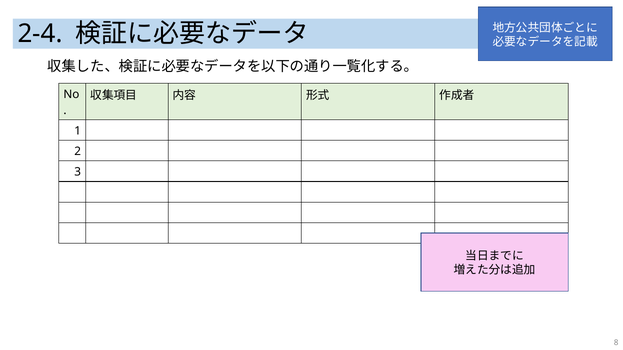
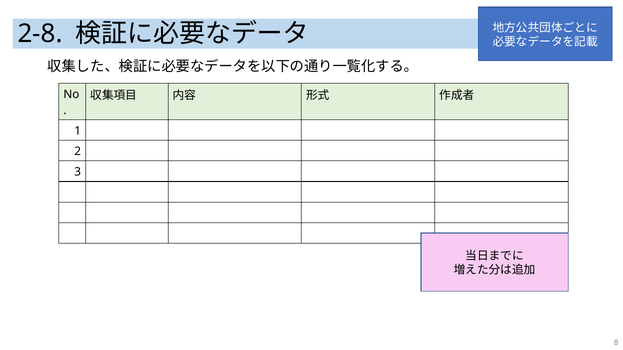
2-4: 2-4 -> 2-8 (40, 34)
